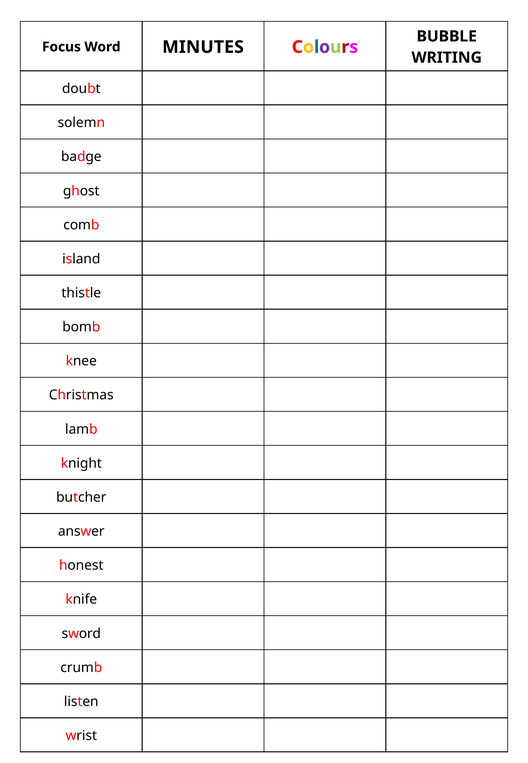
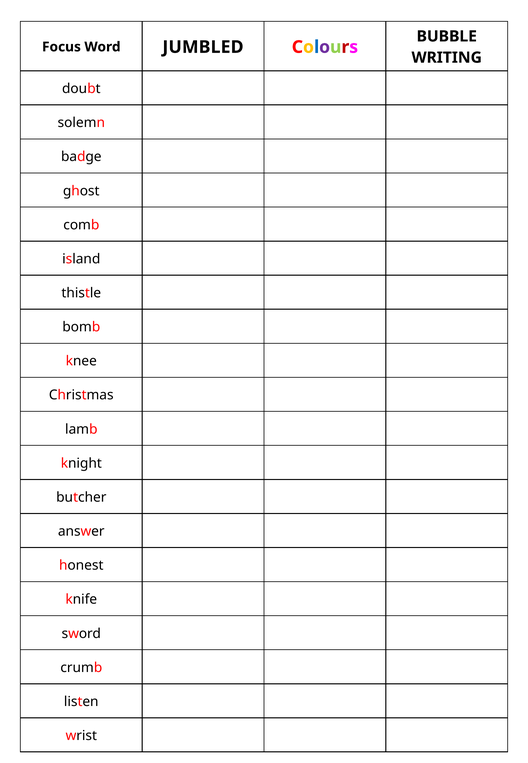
MINUTES: MINUTES -> JUMBLED (203, 47)
